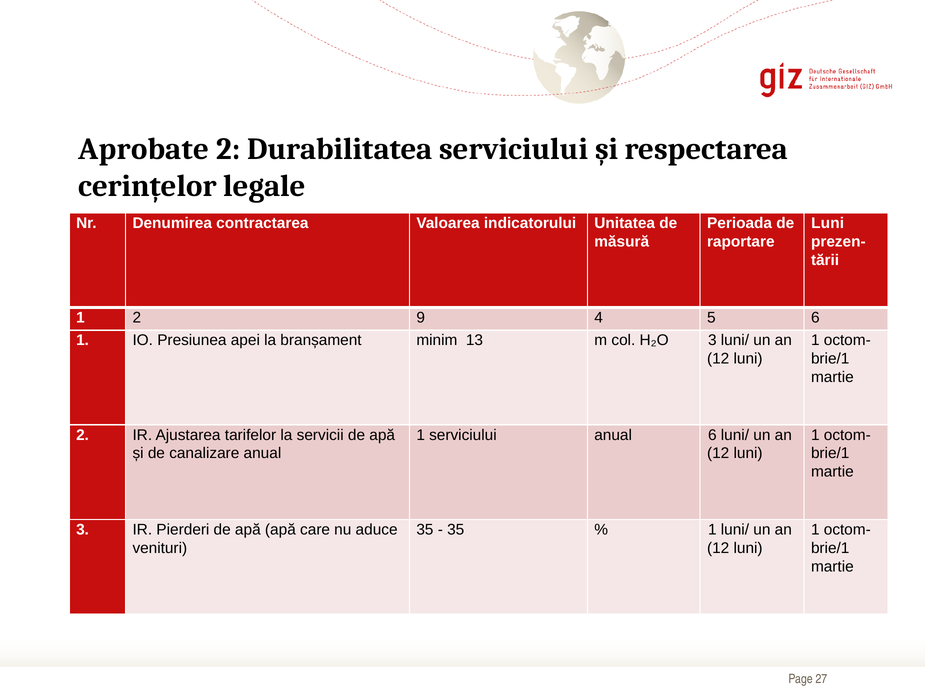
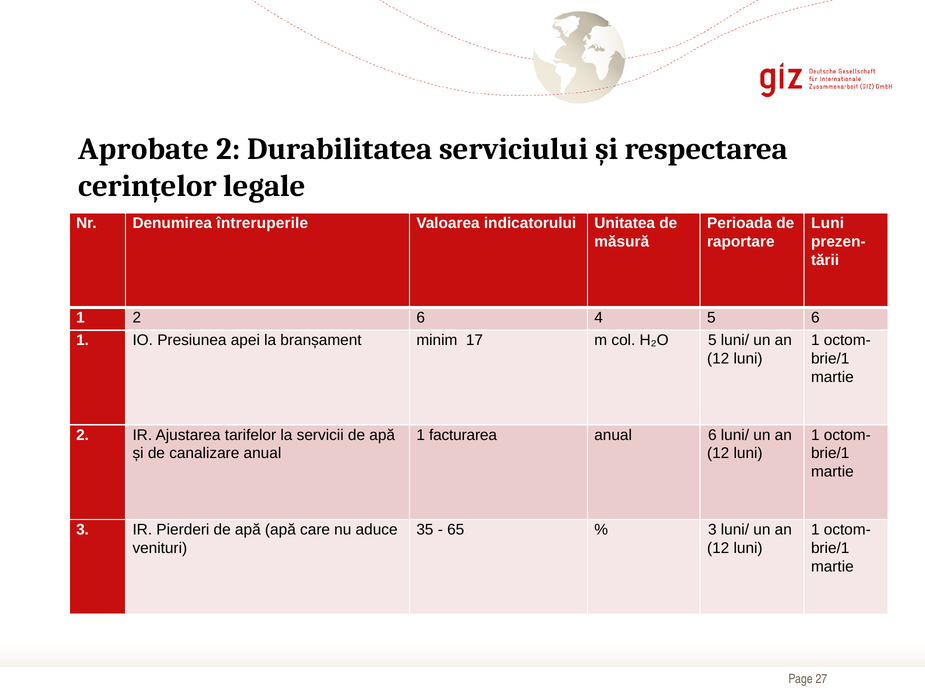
contractarea: contractarea -> întreruperile (262, 223)
2 9: 9 -> 6 (421, 318)
13: 13 -> 17 (474, 340)
H₂O 3: 3 -> 5 (712, 340)
1 serviciului: serviciului -> facturarea (463, 435)
35: 35 -> 65 (456, 529)
1: 1 -> 3 (712, 529)
